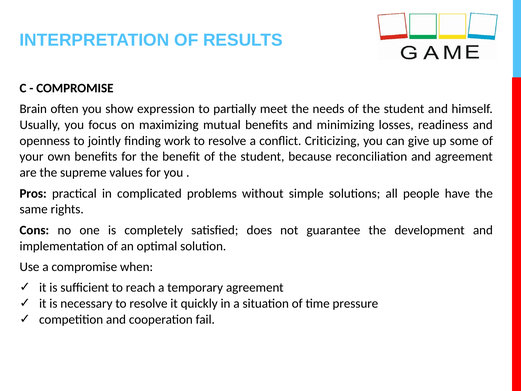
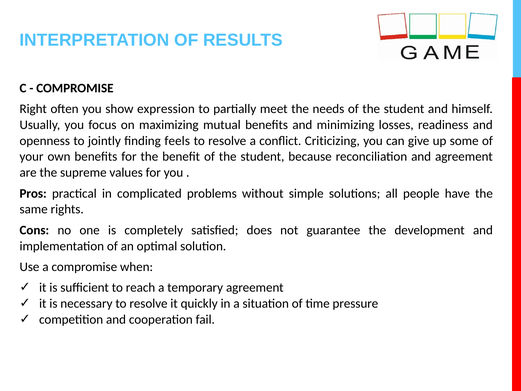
Brain: Brain -> Right (33, 109)
work: work -> feels (177, 141)
